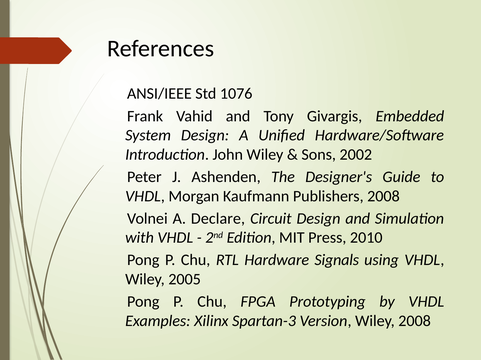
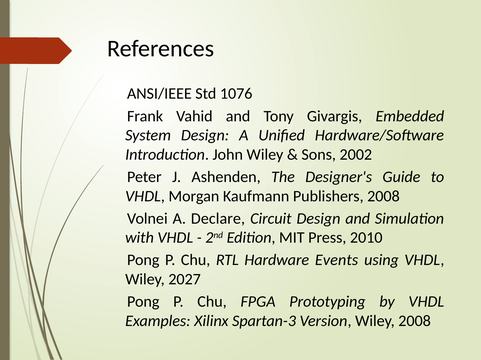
Signals: Signals -> Events (337, 261)
2005: 2005 -> 2027 (185, 280)
